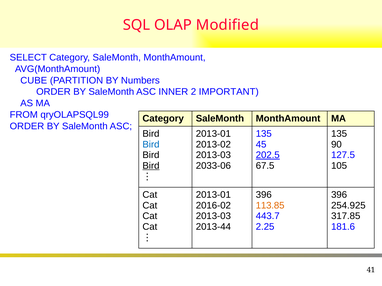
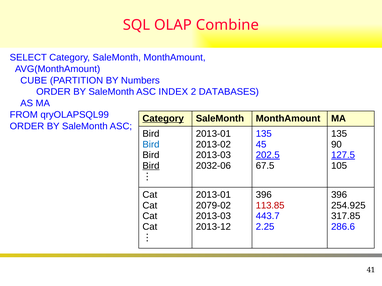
Modified: Modified -> Combine (227, 25)
INNER: INNER -> INDEX (173, 92)
IMPORTANT: IMPORTANT -> DATABASES (229, 92)
Category underline: none -> present (163, 119)
127.5 underline: none -> present (343, 155)
2033-06: 2033-06 -> 2032-06 (213, 166)
2016-02: 2016-02 -> 2079-02 (213, 206)
113.85 colour: orange -> red (270, 206)
2013-44: 2013-44 -> 2013-12 (213, 227)
181.6: 181.6 -> 286.6 (343, 227)
